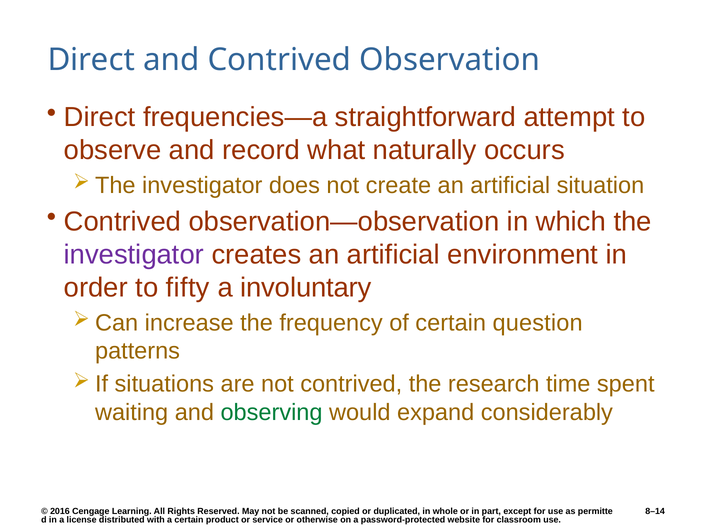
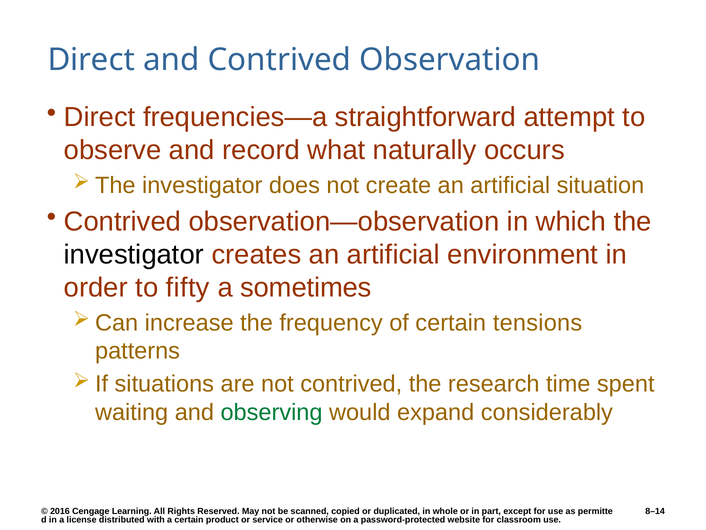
investigator colour: purple -> black (134, 255)
involuntary: involuntary -> sometimes (306, 288)
question: question -> tensions (538, 323)
